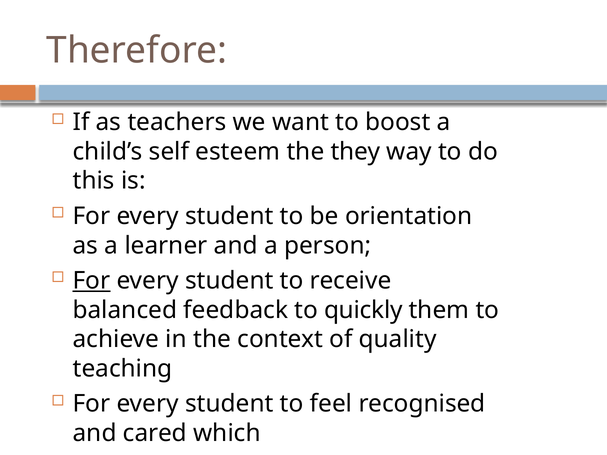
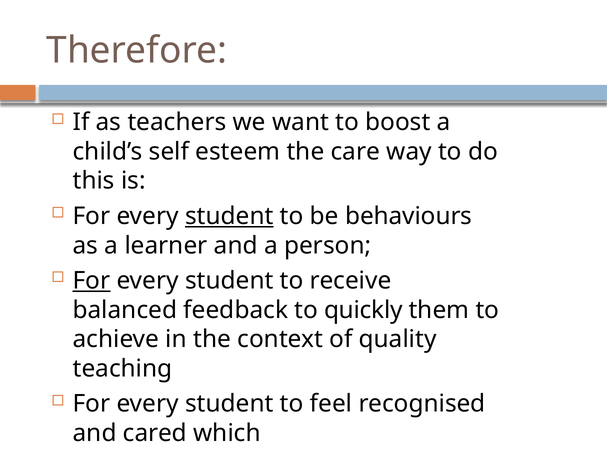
they: they -> care (355, 152)
student underline: none -> present (229, 216)
orientation: orientation -> behaviours (409, 216)
